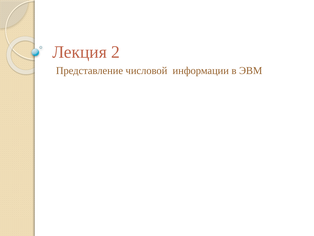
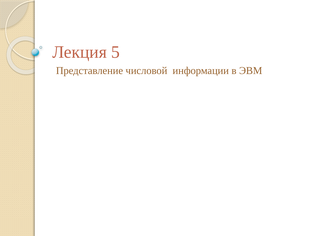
2: 2 -> 5 (116, 52)
